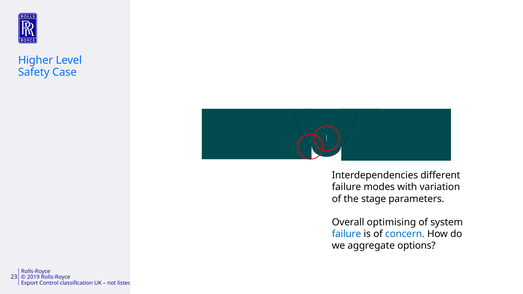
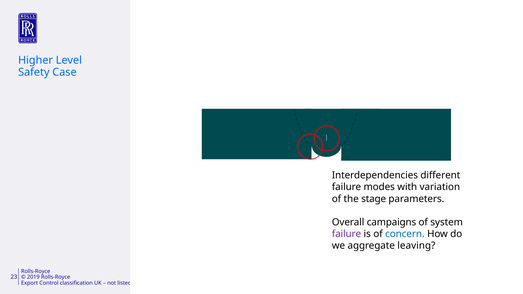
optimising: optimising -> campaigns (391, 222)
failure colour: blue -> purple (347, 234)
options: options -> leaving (416, 246)
